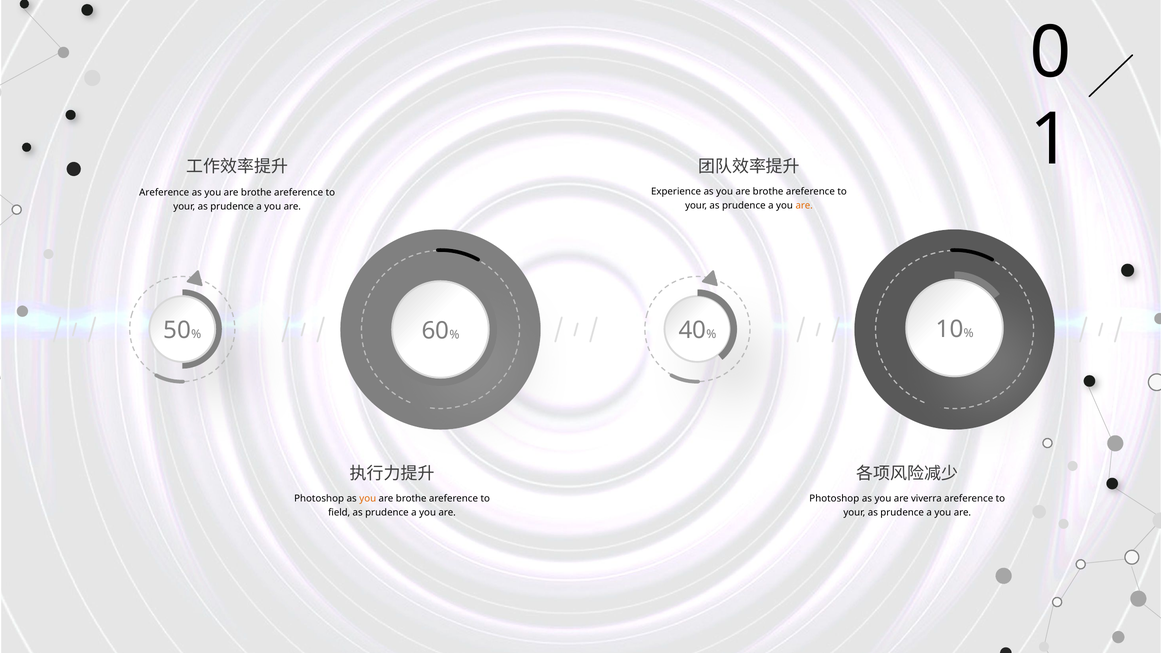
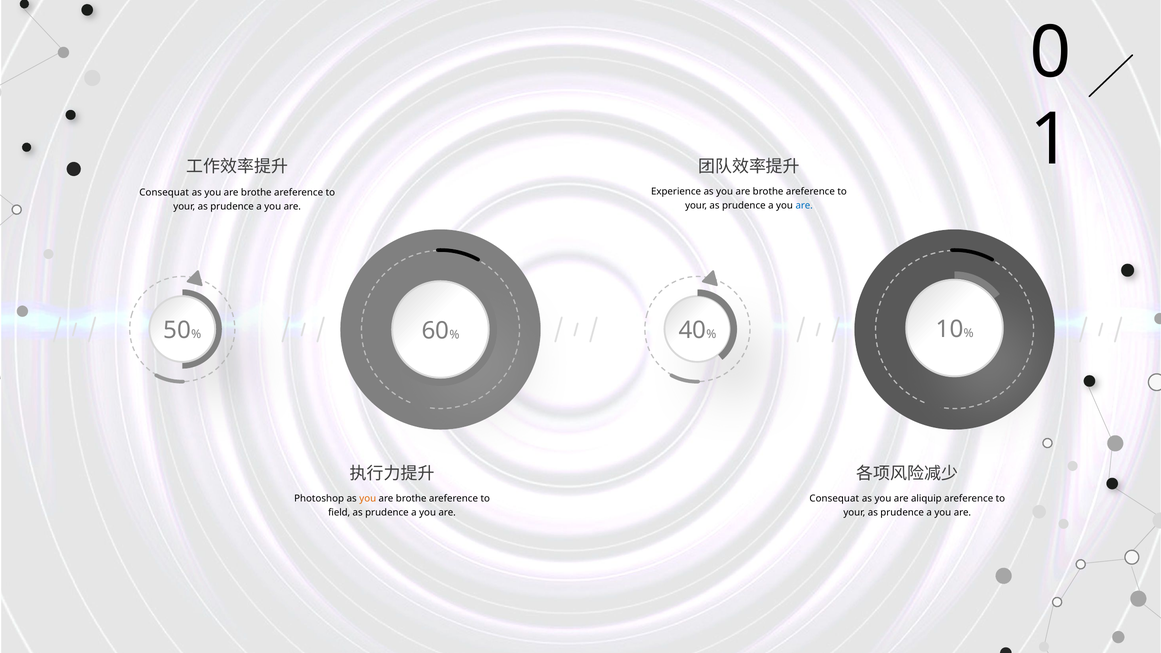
Areference: Areference -> Consequat (164, 193)
are colour: orange -> blue (804, 205)
Photoshop: Photoshop -> Consequat (834, 499)
viverra: viverra -> aliquip (926, 499)
